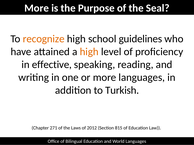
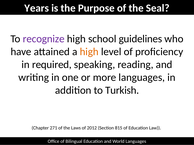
More: More -> Years (37, 8)
recognize colour: orange -> purple (44, 39)
effective: effective -> required (52, 65)
